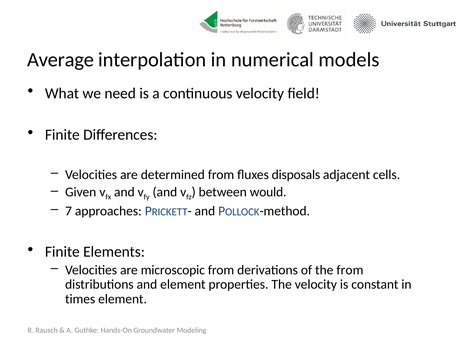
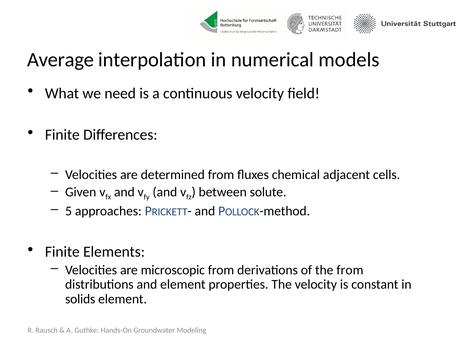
disposals: disposals -> chemical (296, 174)
would: would -> solute (268, 192)
7: 7 -> 5 (69, 211)
times: times -> solids (80, 299)
